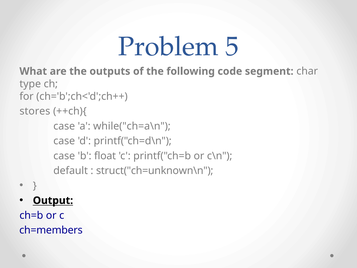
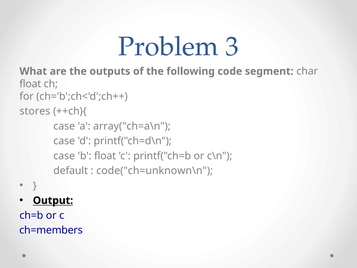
5: 5 -> 3 (232, 46)
type: type -> float (30, 84)
while("ch=a\n: while("ch=a\n -> array("ch=a\n (132, 126)
struct("ch=unknown\n: struct("ch=unknown\n -> code("ch=unknown\n (155, 171)
